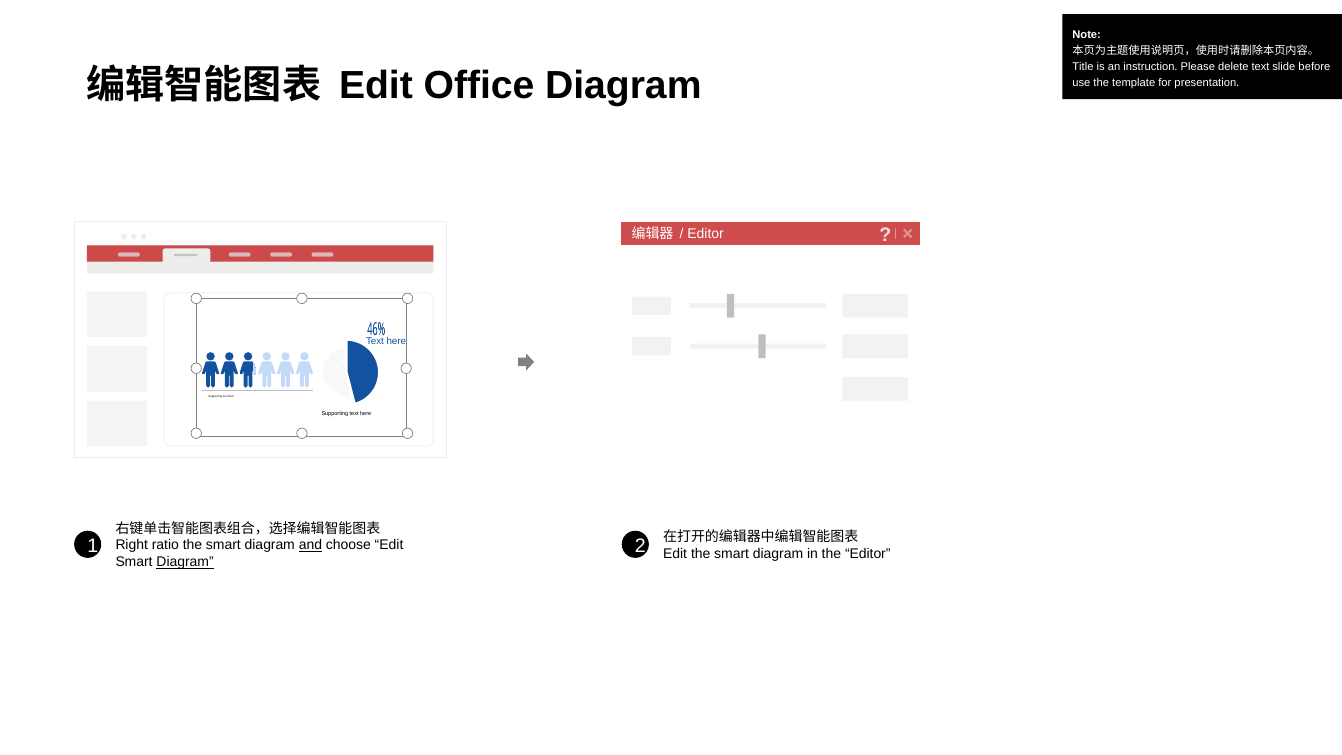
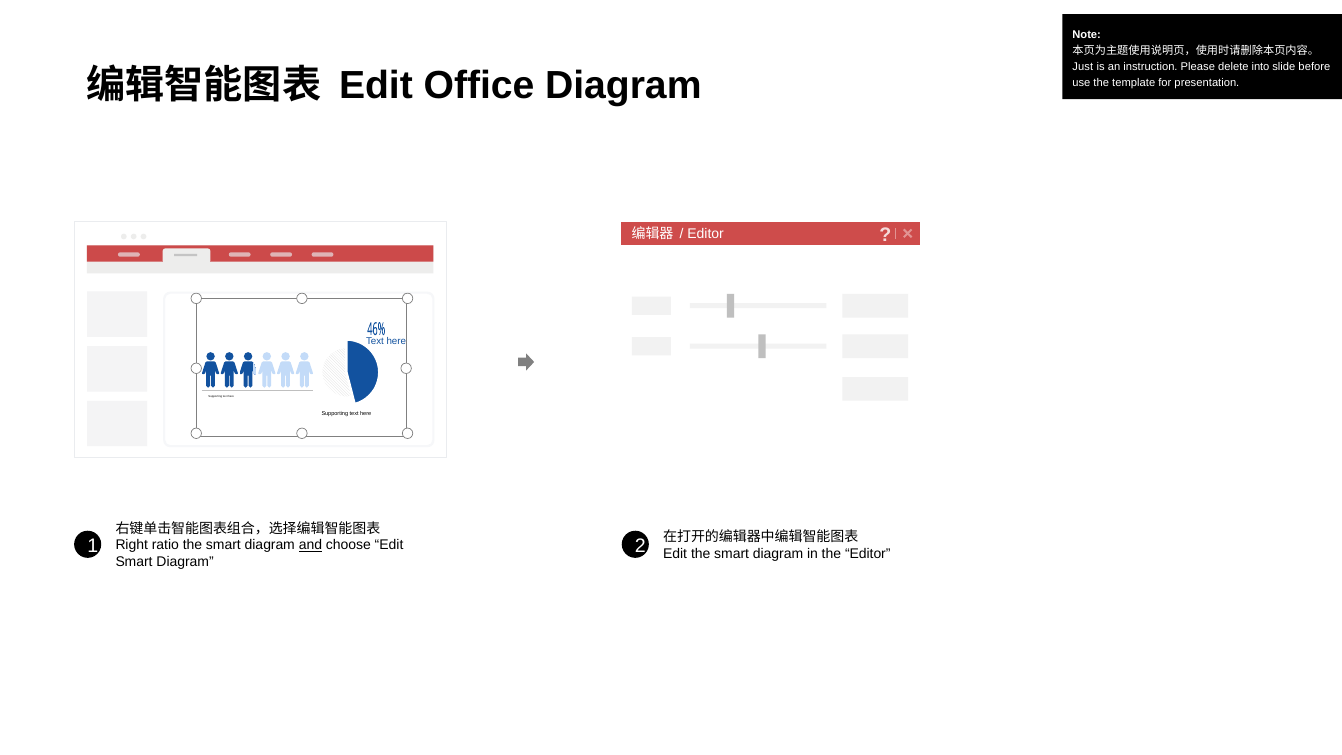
Title: Title -> Just (1083, 67)
delete text: text -> into (1261, 67)
Diagram underline: present -> none (185, 562)
